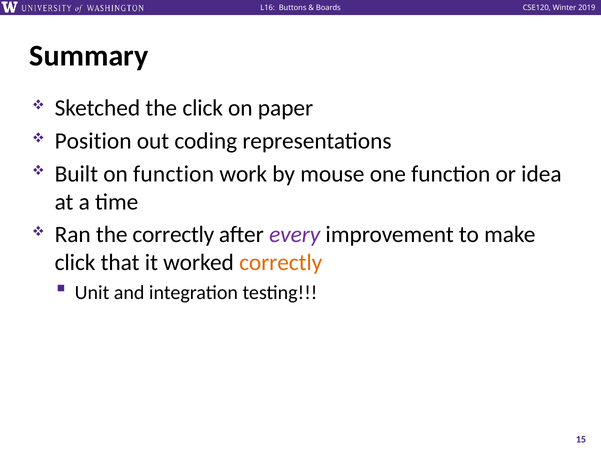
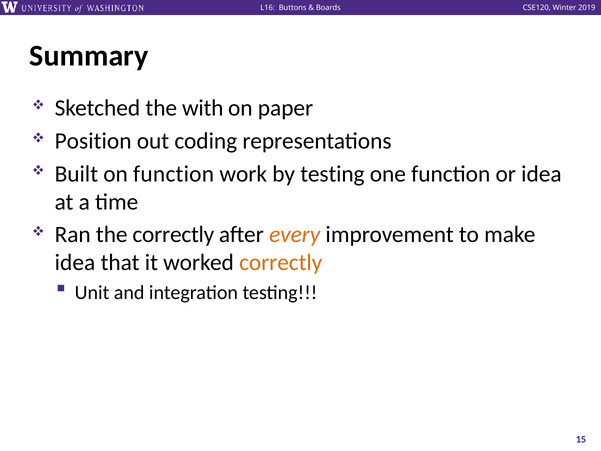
the click: click -> with (203, 108)
by mouse: mouse -> testing (332, 174)
every colour: purple -> orange (295, 235)
click: click -> idea (75, 263)
